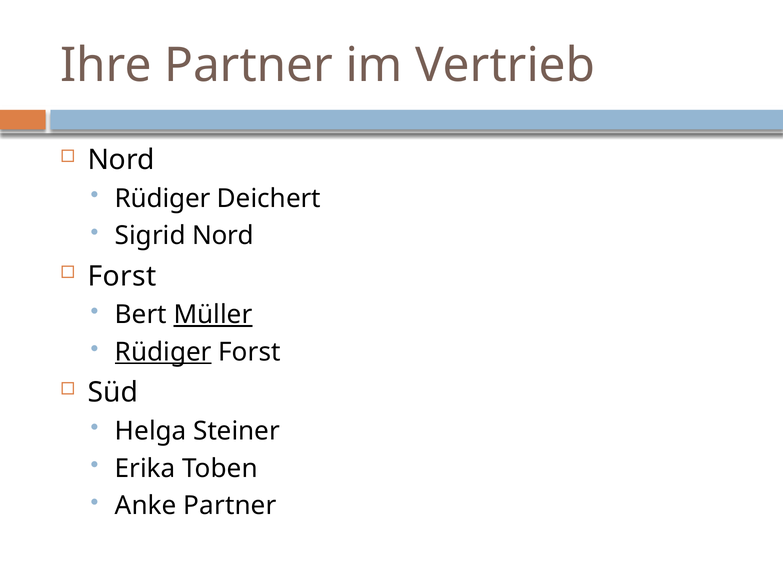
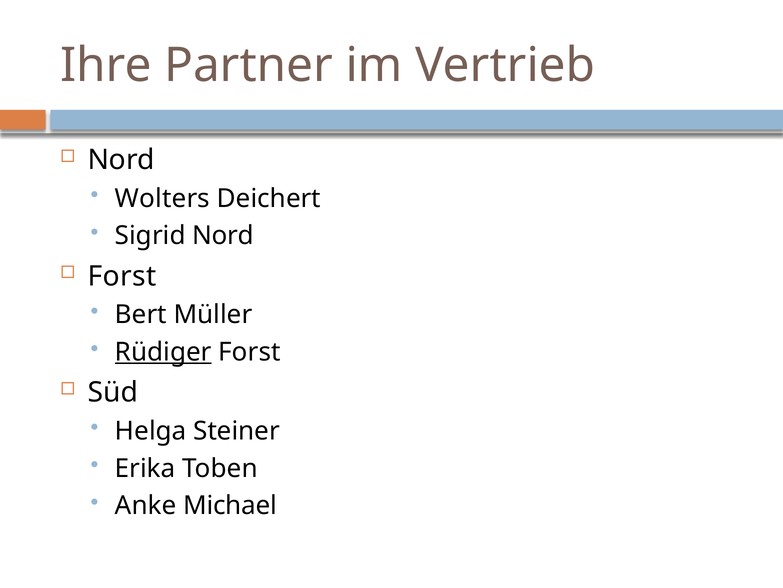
Rüdiger: Rüdiger -> Wolters (162, 198)
Müller underline: present -> none (213, 314)
Anke Partner: Partner -> Michael (230, 505)
